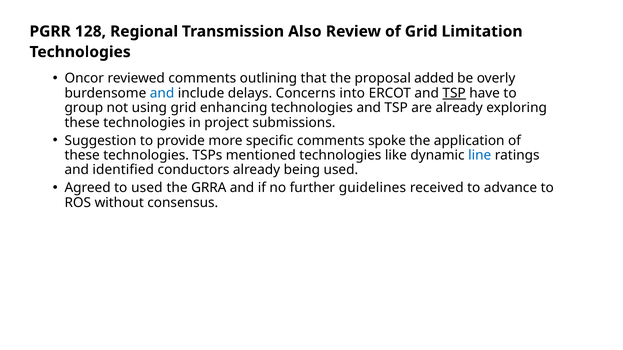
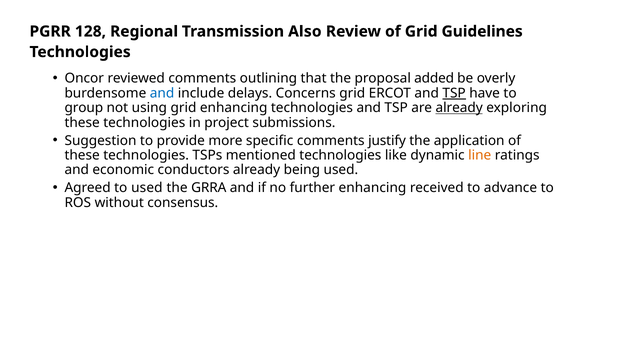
Limitation: Limitation -> Guidelines (482, 32)
Concerns into: into -> grid (352, 93)
already underline: none -> present (459, 108)
spoke: spoke -> justify (387, 141)
line colour: blue -> orange (480, 155)
identified: identified -> economic (123, 170)
further guidelines: guidelines -> enhancing (372, 188)
